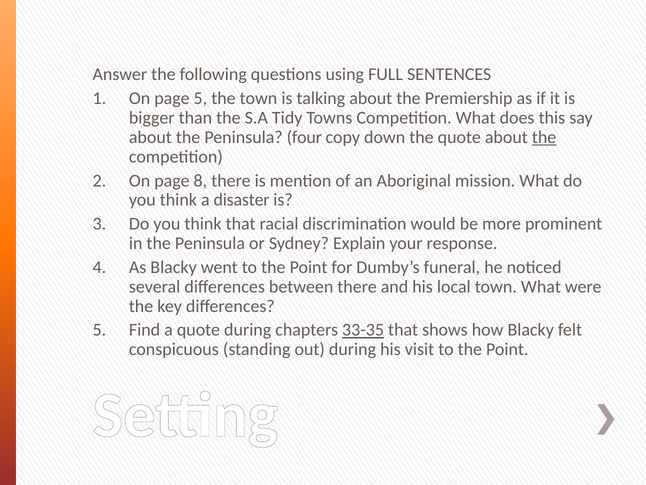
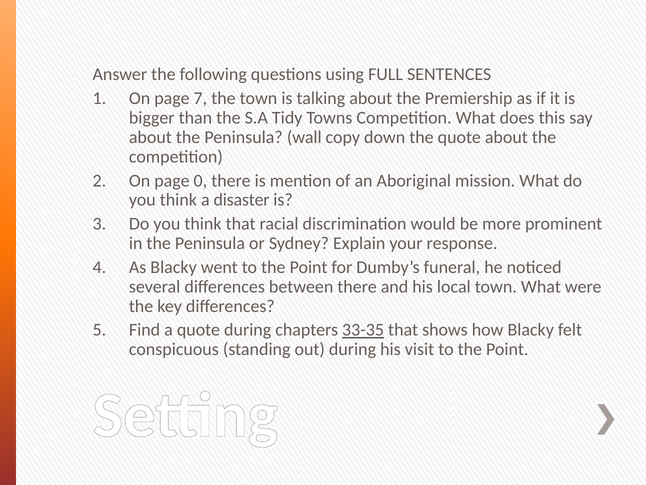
page 5: 5 -> 7 (200, 98)
four: four -> wall (304, 137)
the underline: present -> none (544, 137)
8: 8 -> 0 (200, 180)
